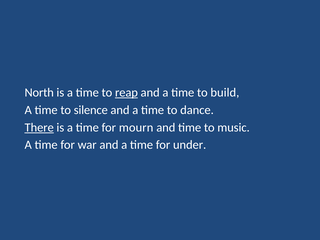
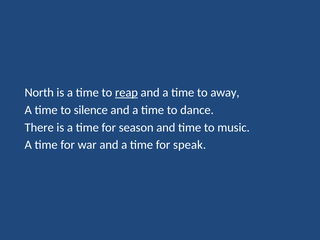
build: build -> away (225, 93)
There underline: present -> none (39, 127)
mourn: mourn -> season (136, 127)
under: under -> speak (190, 145)
